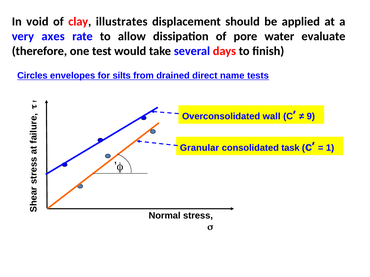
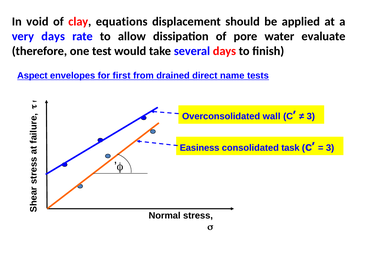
illustrates: illustrates -> equations (122, 22)
very axes: axes -> days (53, 36)
Circles: Circles -> Aspect (32, 76)
silts: silts -> first (122, 76)
9: 9 -> 3 (311, 117)
Granular: Granular -> Easiness (200, 148)
1: 1 -> 3 (330, 148)
